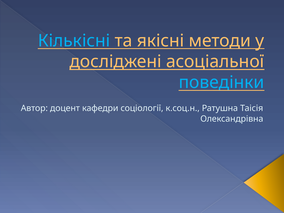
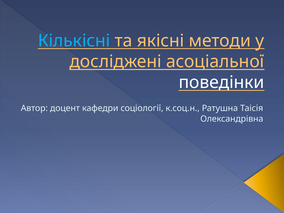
поведінки colour: light blue -> white (222, 82)
